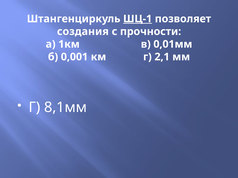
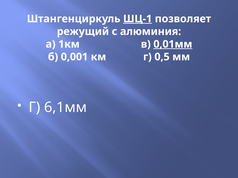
создания: создания -> режущий (83, 32)
прочности: прочности -> алюминия (151, 32)
0,01мм underline: none -> present (173, 44)
2,1: 2,1 -> 0,5 (162, 57)
8,1мм: 8,1мм -> 6,1мм (65, 108)
